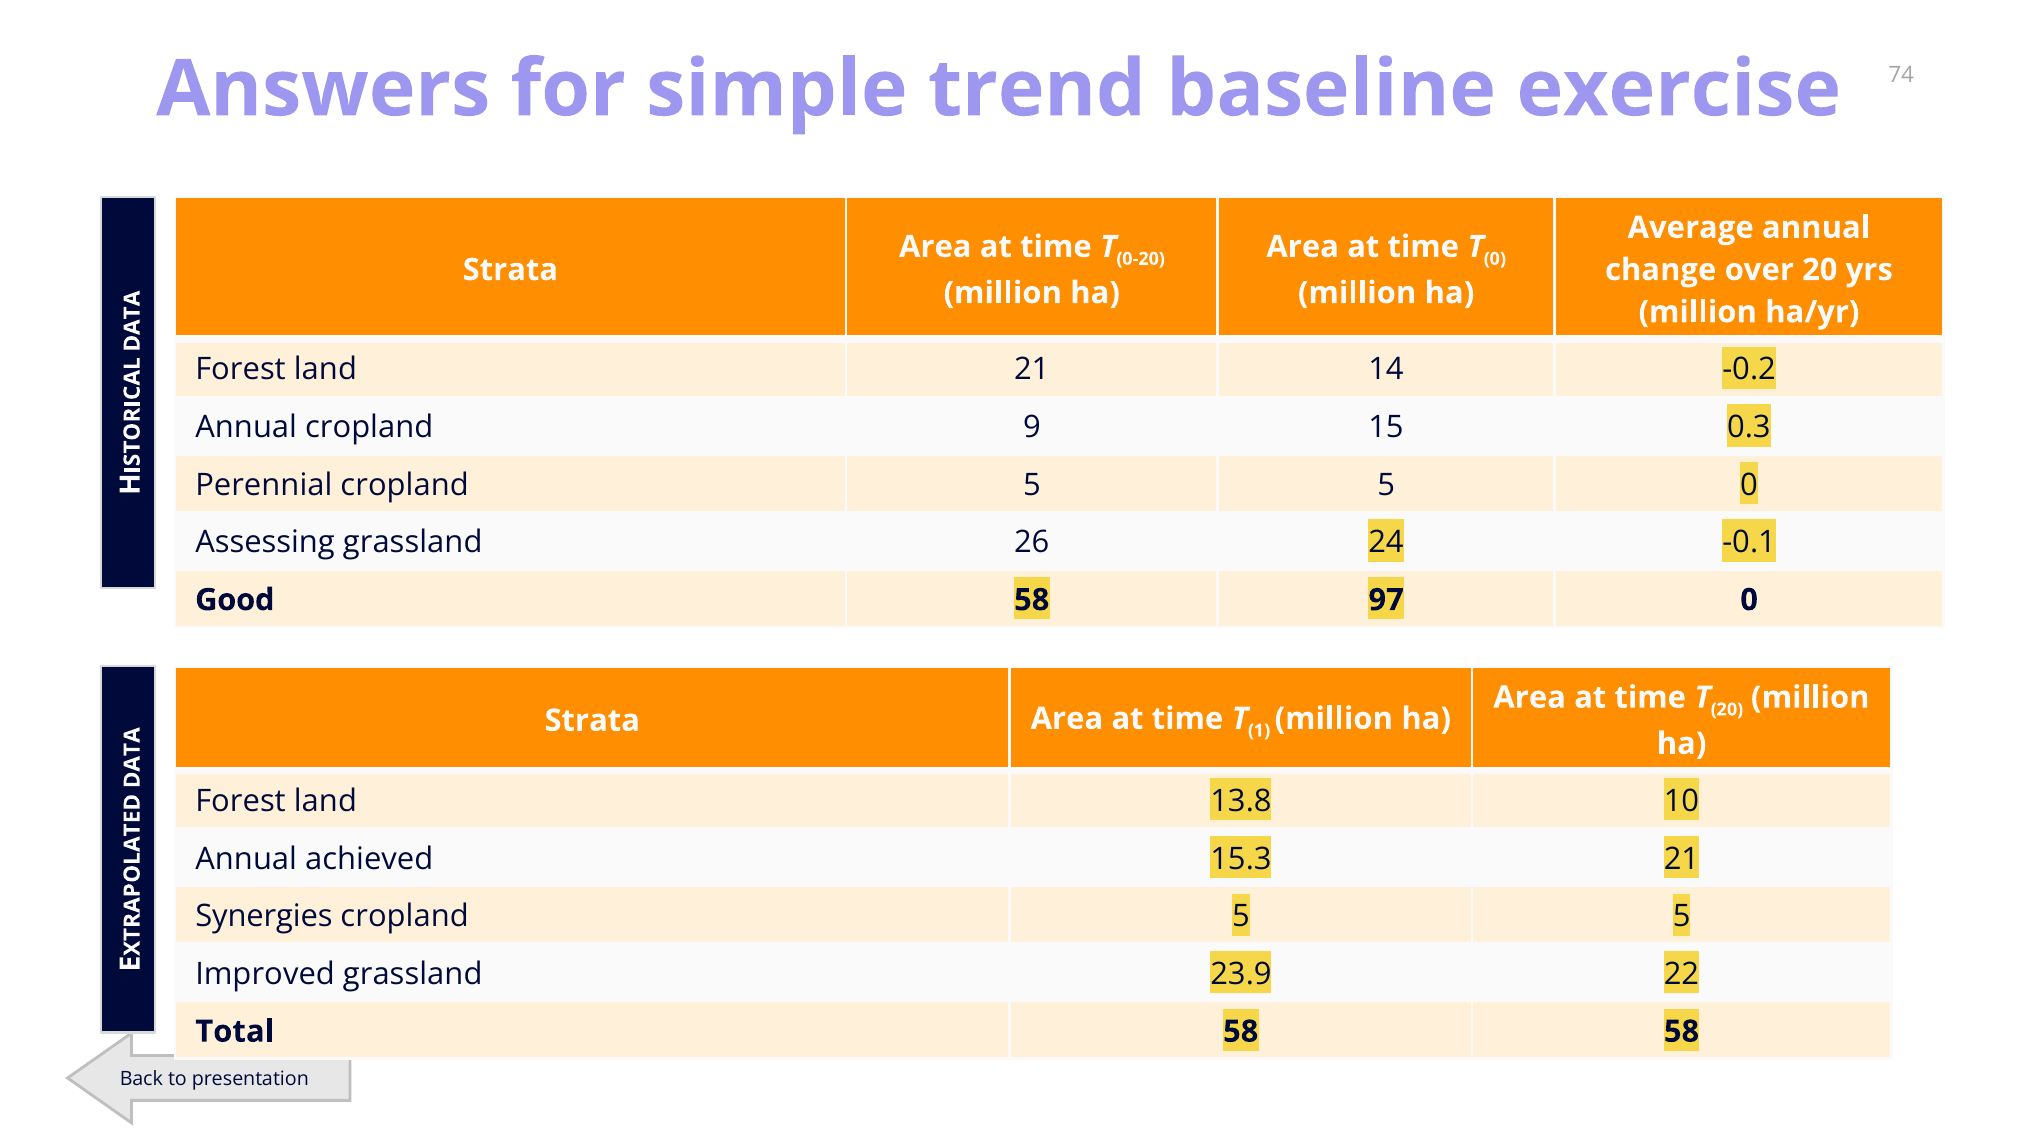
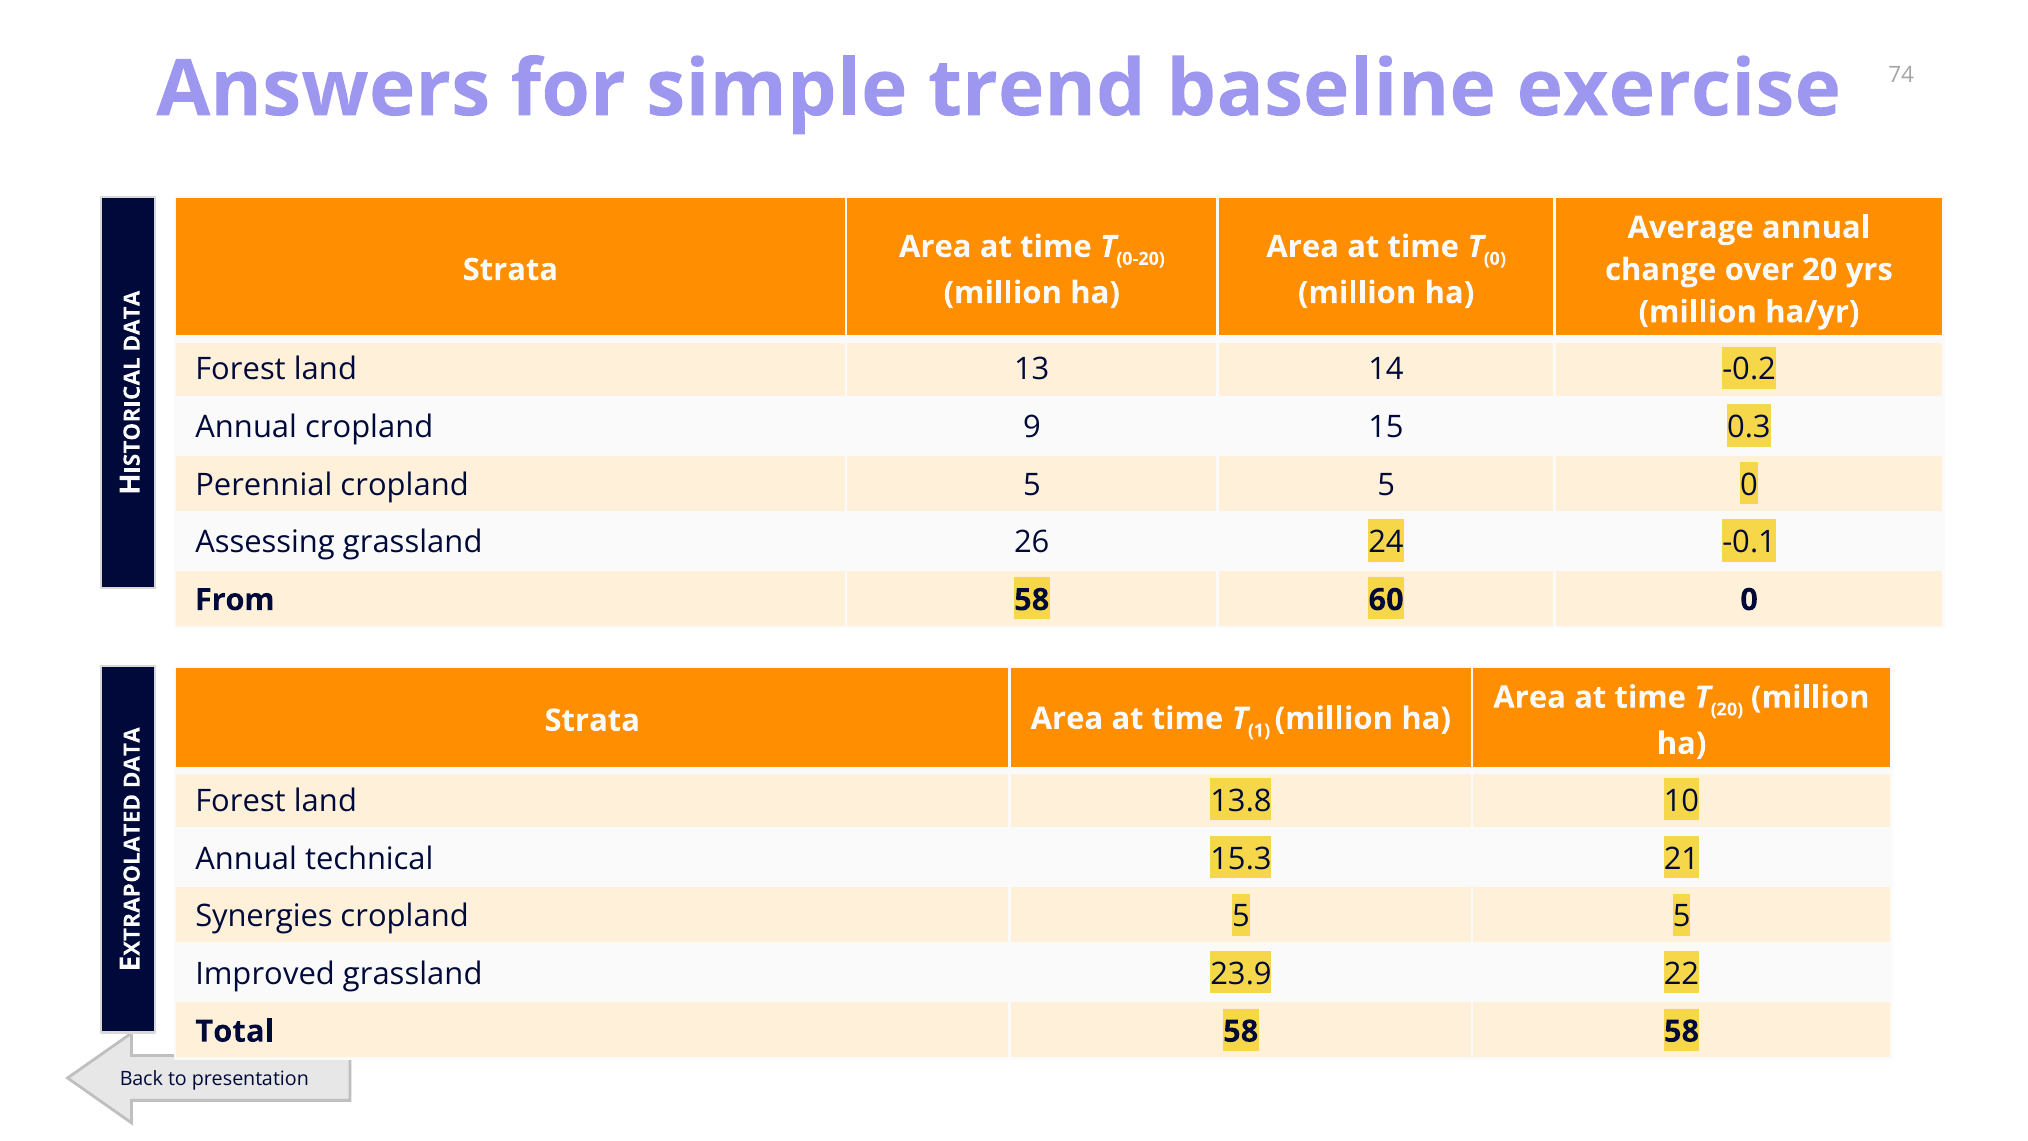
land 21: 21 -> 13 (1032, 370)
Good: Good -> From (235, 600)
97: 97 -> 60 (1386, 600)
achieved: achieved -> technical (369, 859)
